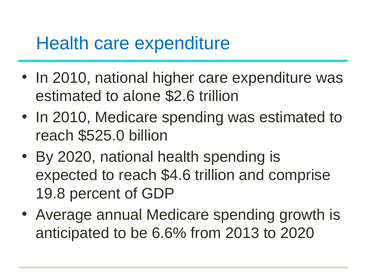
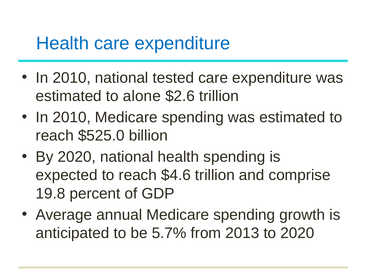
higher: higher -> tested (173, 78)
6.6%: 6.6% -> 5.7% (169, 233)
